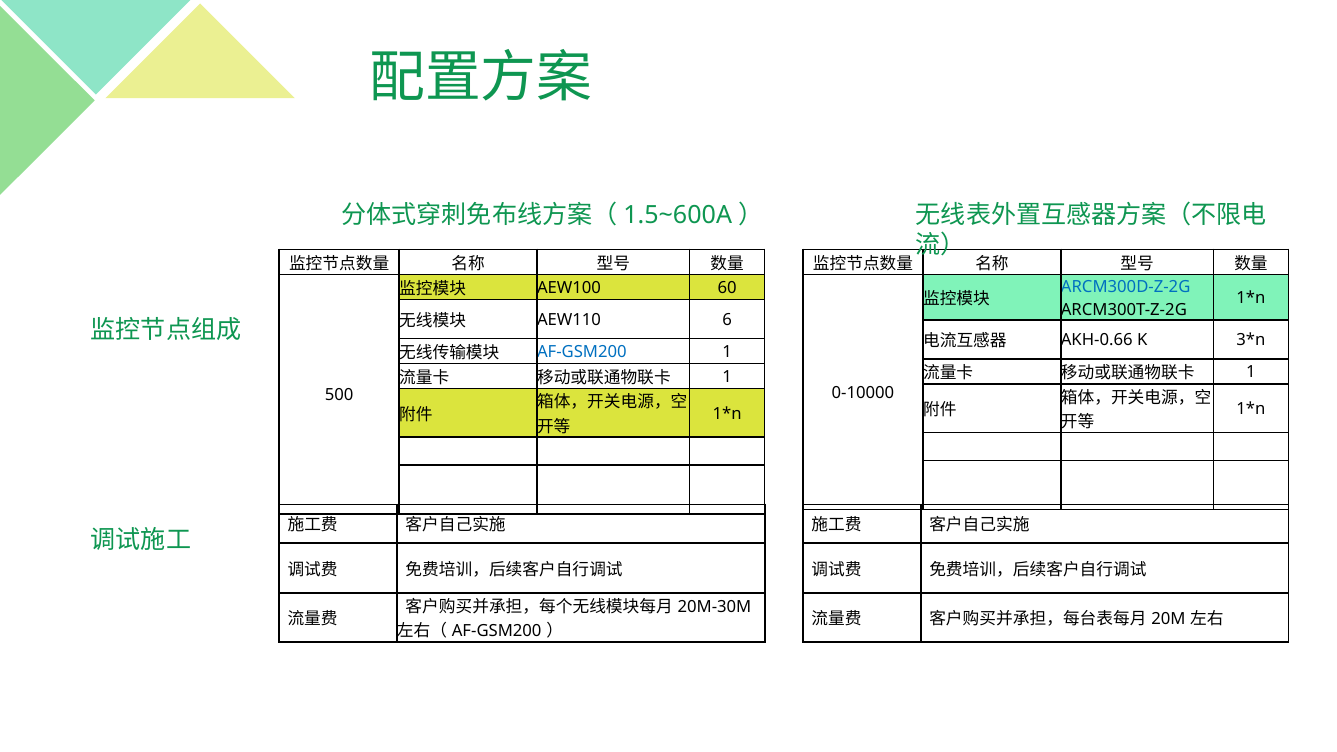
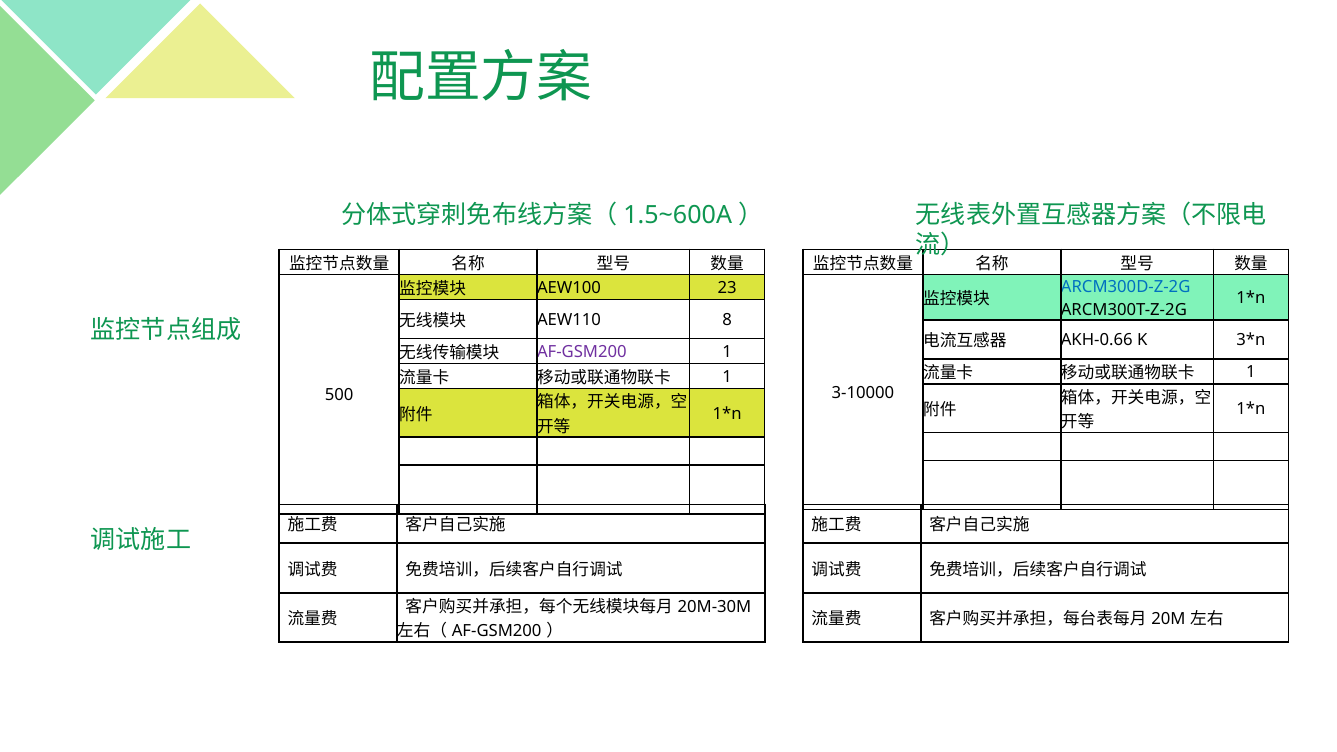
60: 60 -> 23 (727, 288)
6: 6 -> 8 (727, 320)
AF-GSM200 colour: blue -> purple (582, 352)
0-10000: 0-10000 -> 3-10000 (863, 393)
